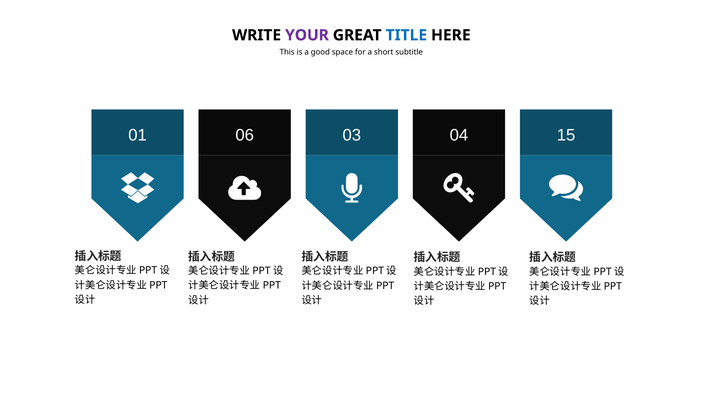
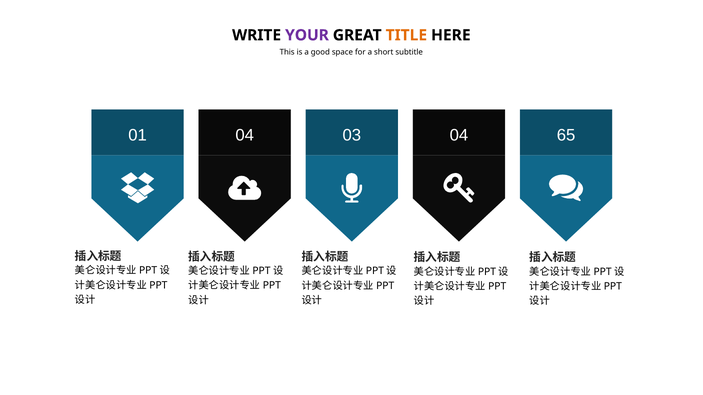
TITLE colour: blue -> orange (406, 35)
01 06: 06 -> 04 (245, 136)
15: 15 -> 65 (566, 136)
